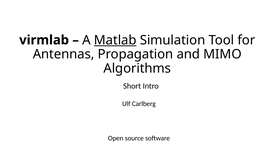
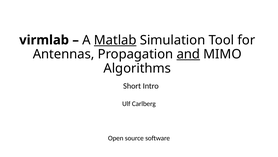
and underline: none -> present (188, 54)
